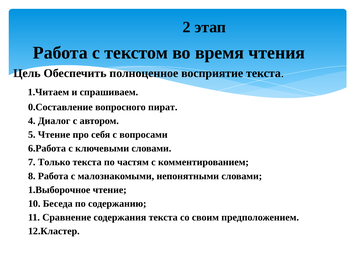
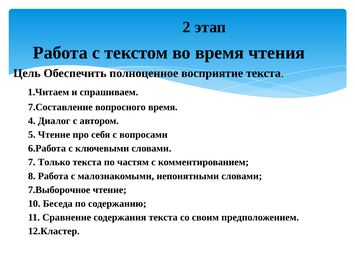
0.Составление: 0.Составление -> 7.Составление (60, 107)
вопросного пират: пират -> время (163, 107)
1.Выборочное: 1.Выборочное -> 7.Выборочное (59, 190)
